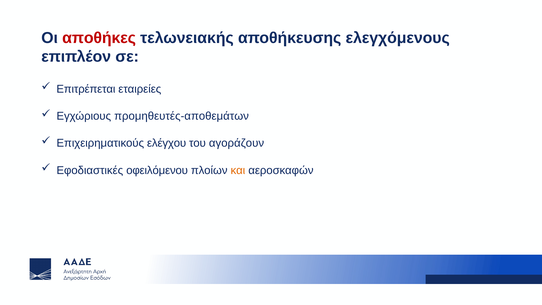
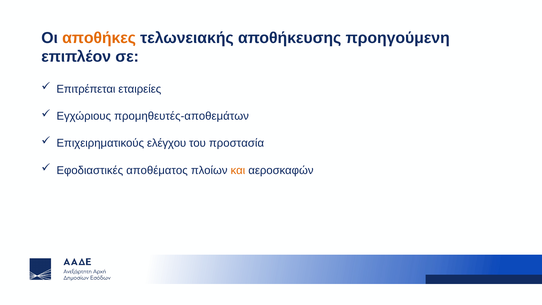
αποθήκες colour: red -> orange (99, 38)
ελεγχόμενους: ελεγχόμενους -> προηγούμενη (398, 38)
αγοράζουν: αγοράζουν -> προστασία (237, 143)
οφειλόμενου: οφειλόμενου -> αποθέματος (157, 170)
